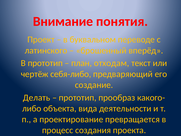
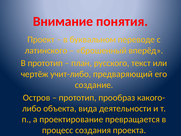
отходам: отходам -> русского (112, 63)
себя-либо: себя-либо -> учит-либо (71, 74)
Делать: Делать -> Остров (37, 97)
